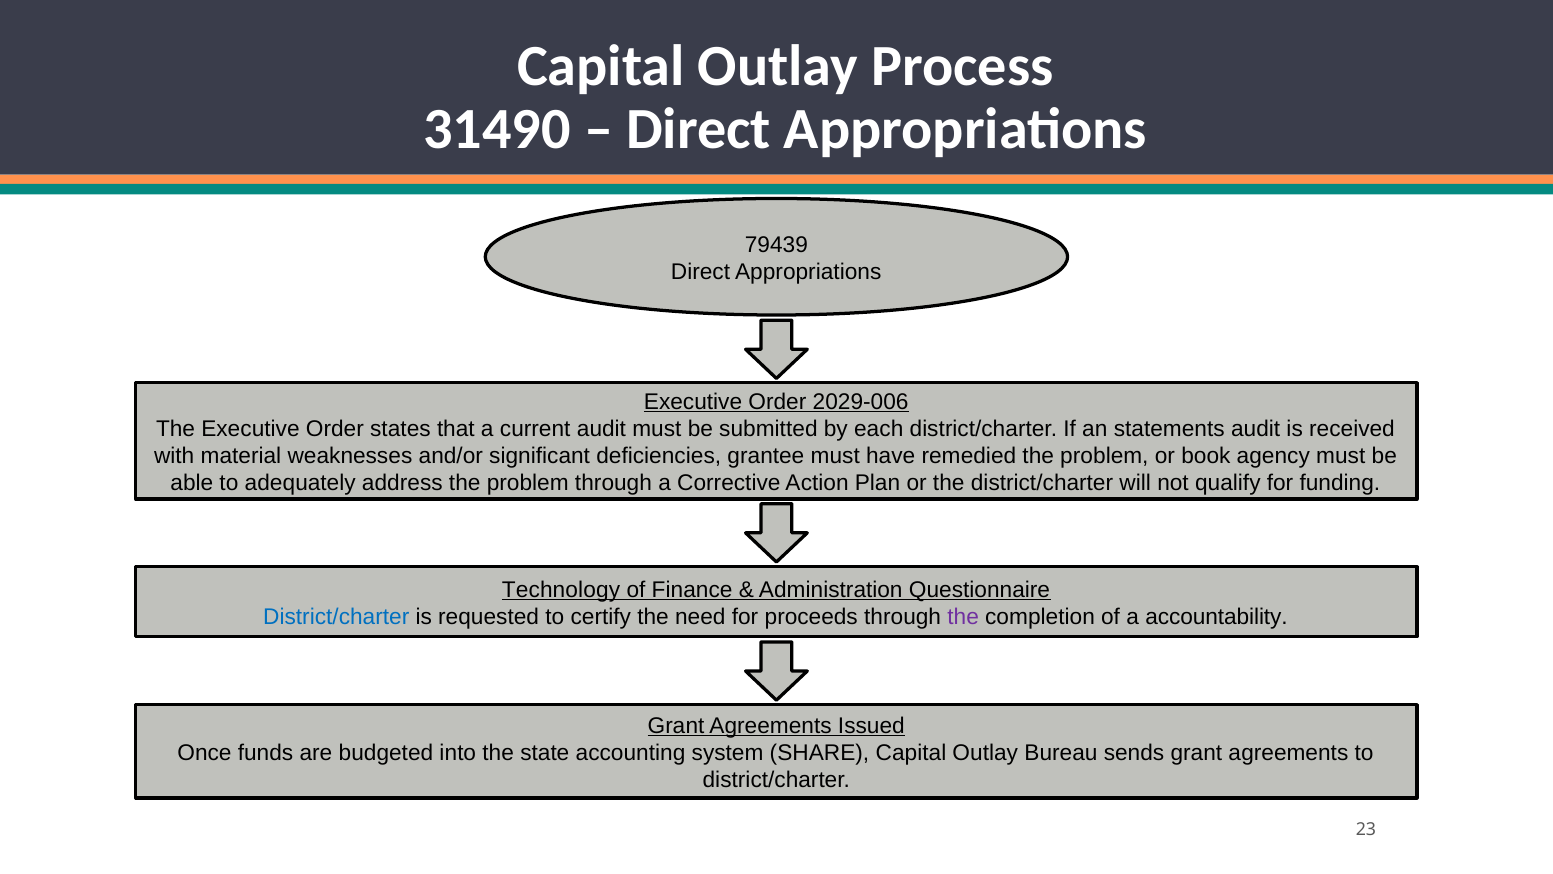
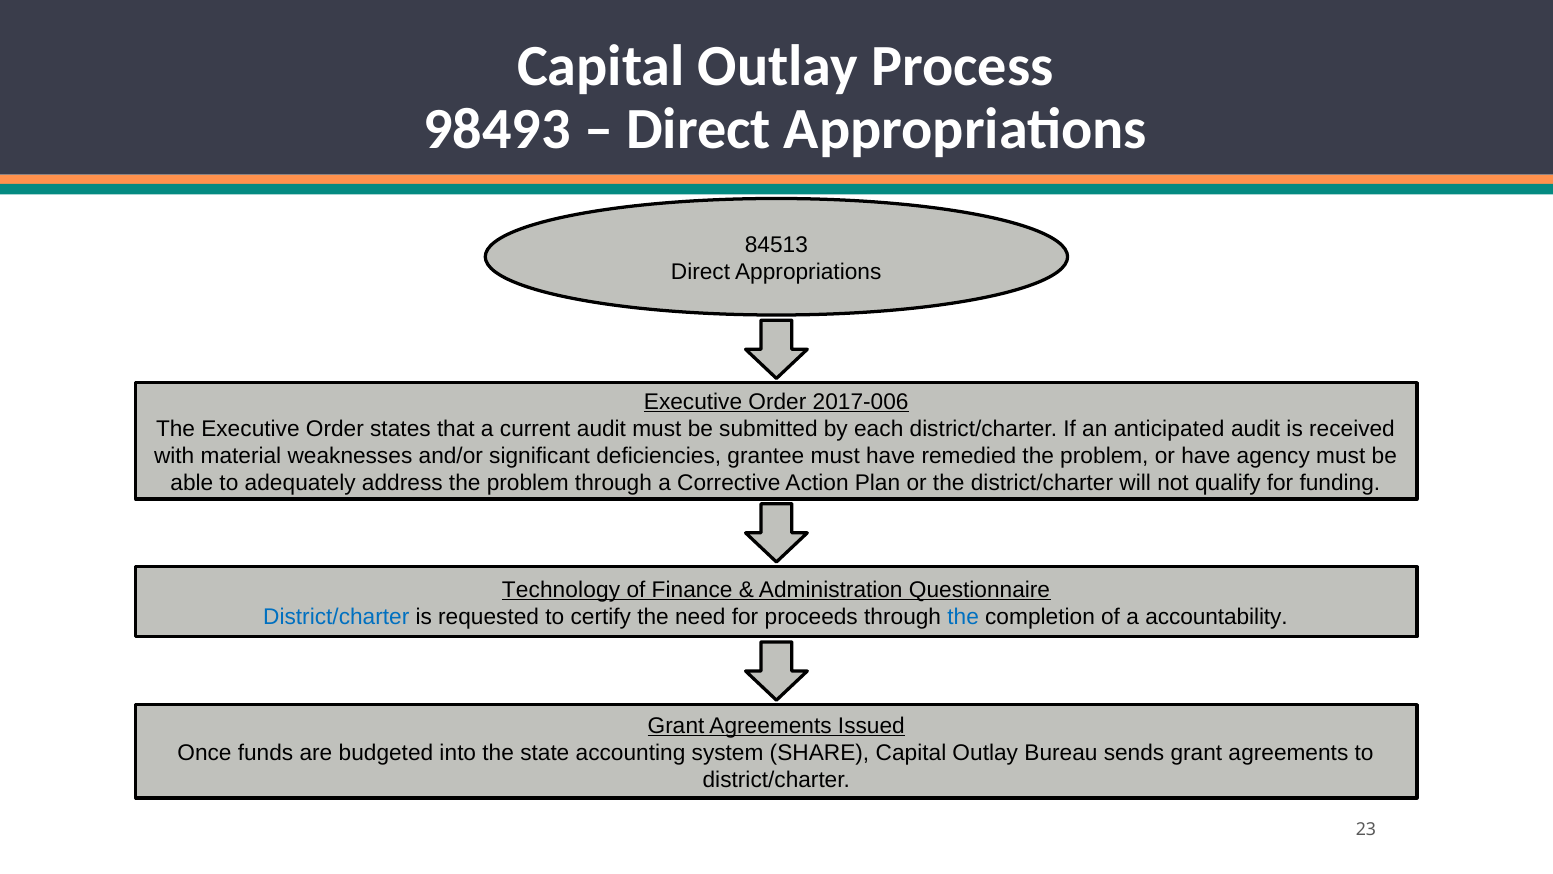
31490: 31490 -> 98493 (497, 130)
79439: 79439 -> 84513 (776, 245)
2029-006: 2029-006 -> 2017-006 (861, 401)
statements: statements -> anticipated (1169, 429)
or book: book -> have (1206, 456)
the colour: purple -> blue (963, 617)
